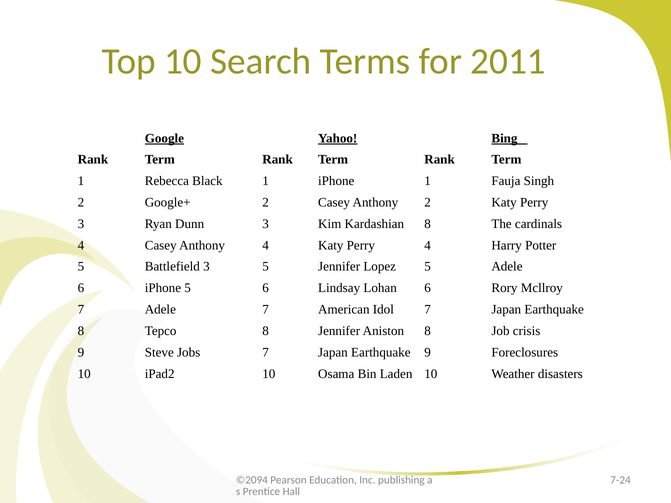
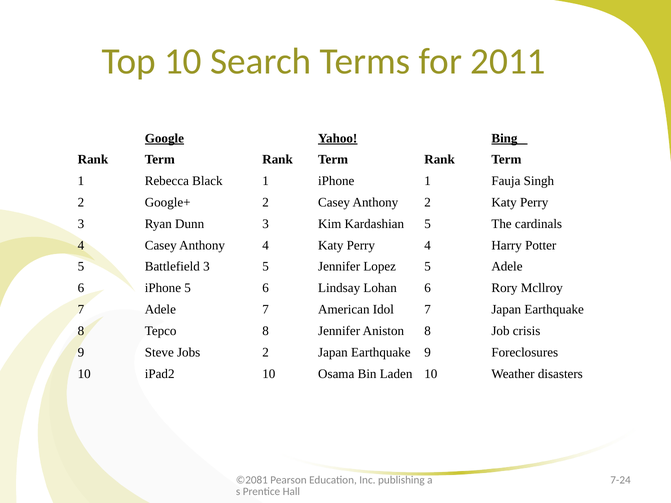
Kardashian 8: 8 -> 5 (428, 224)
Jobs 7: 7 -> 2 (266, 353)
©2094: ©2094 -> ©2081 (252, 480)
